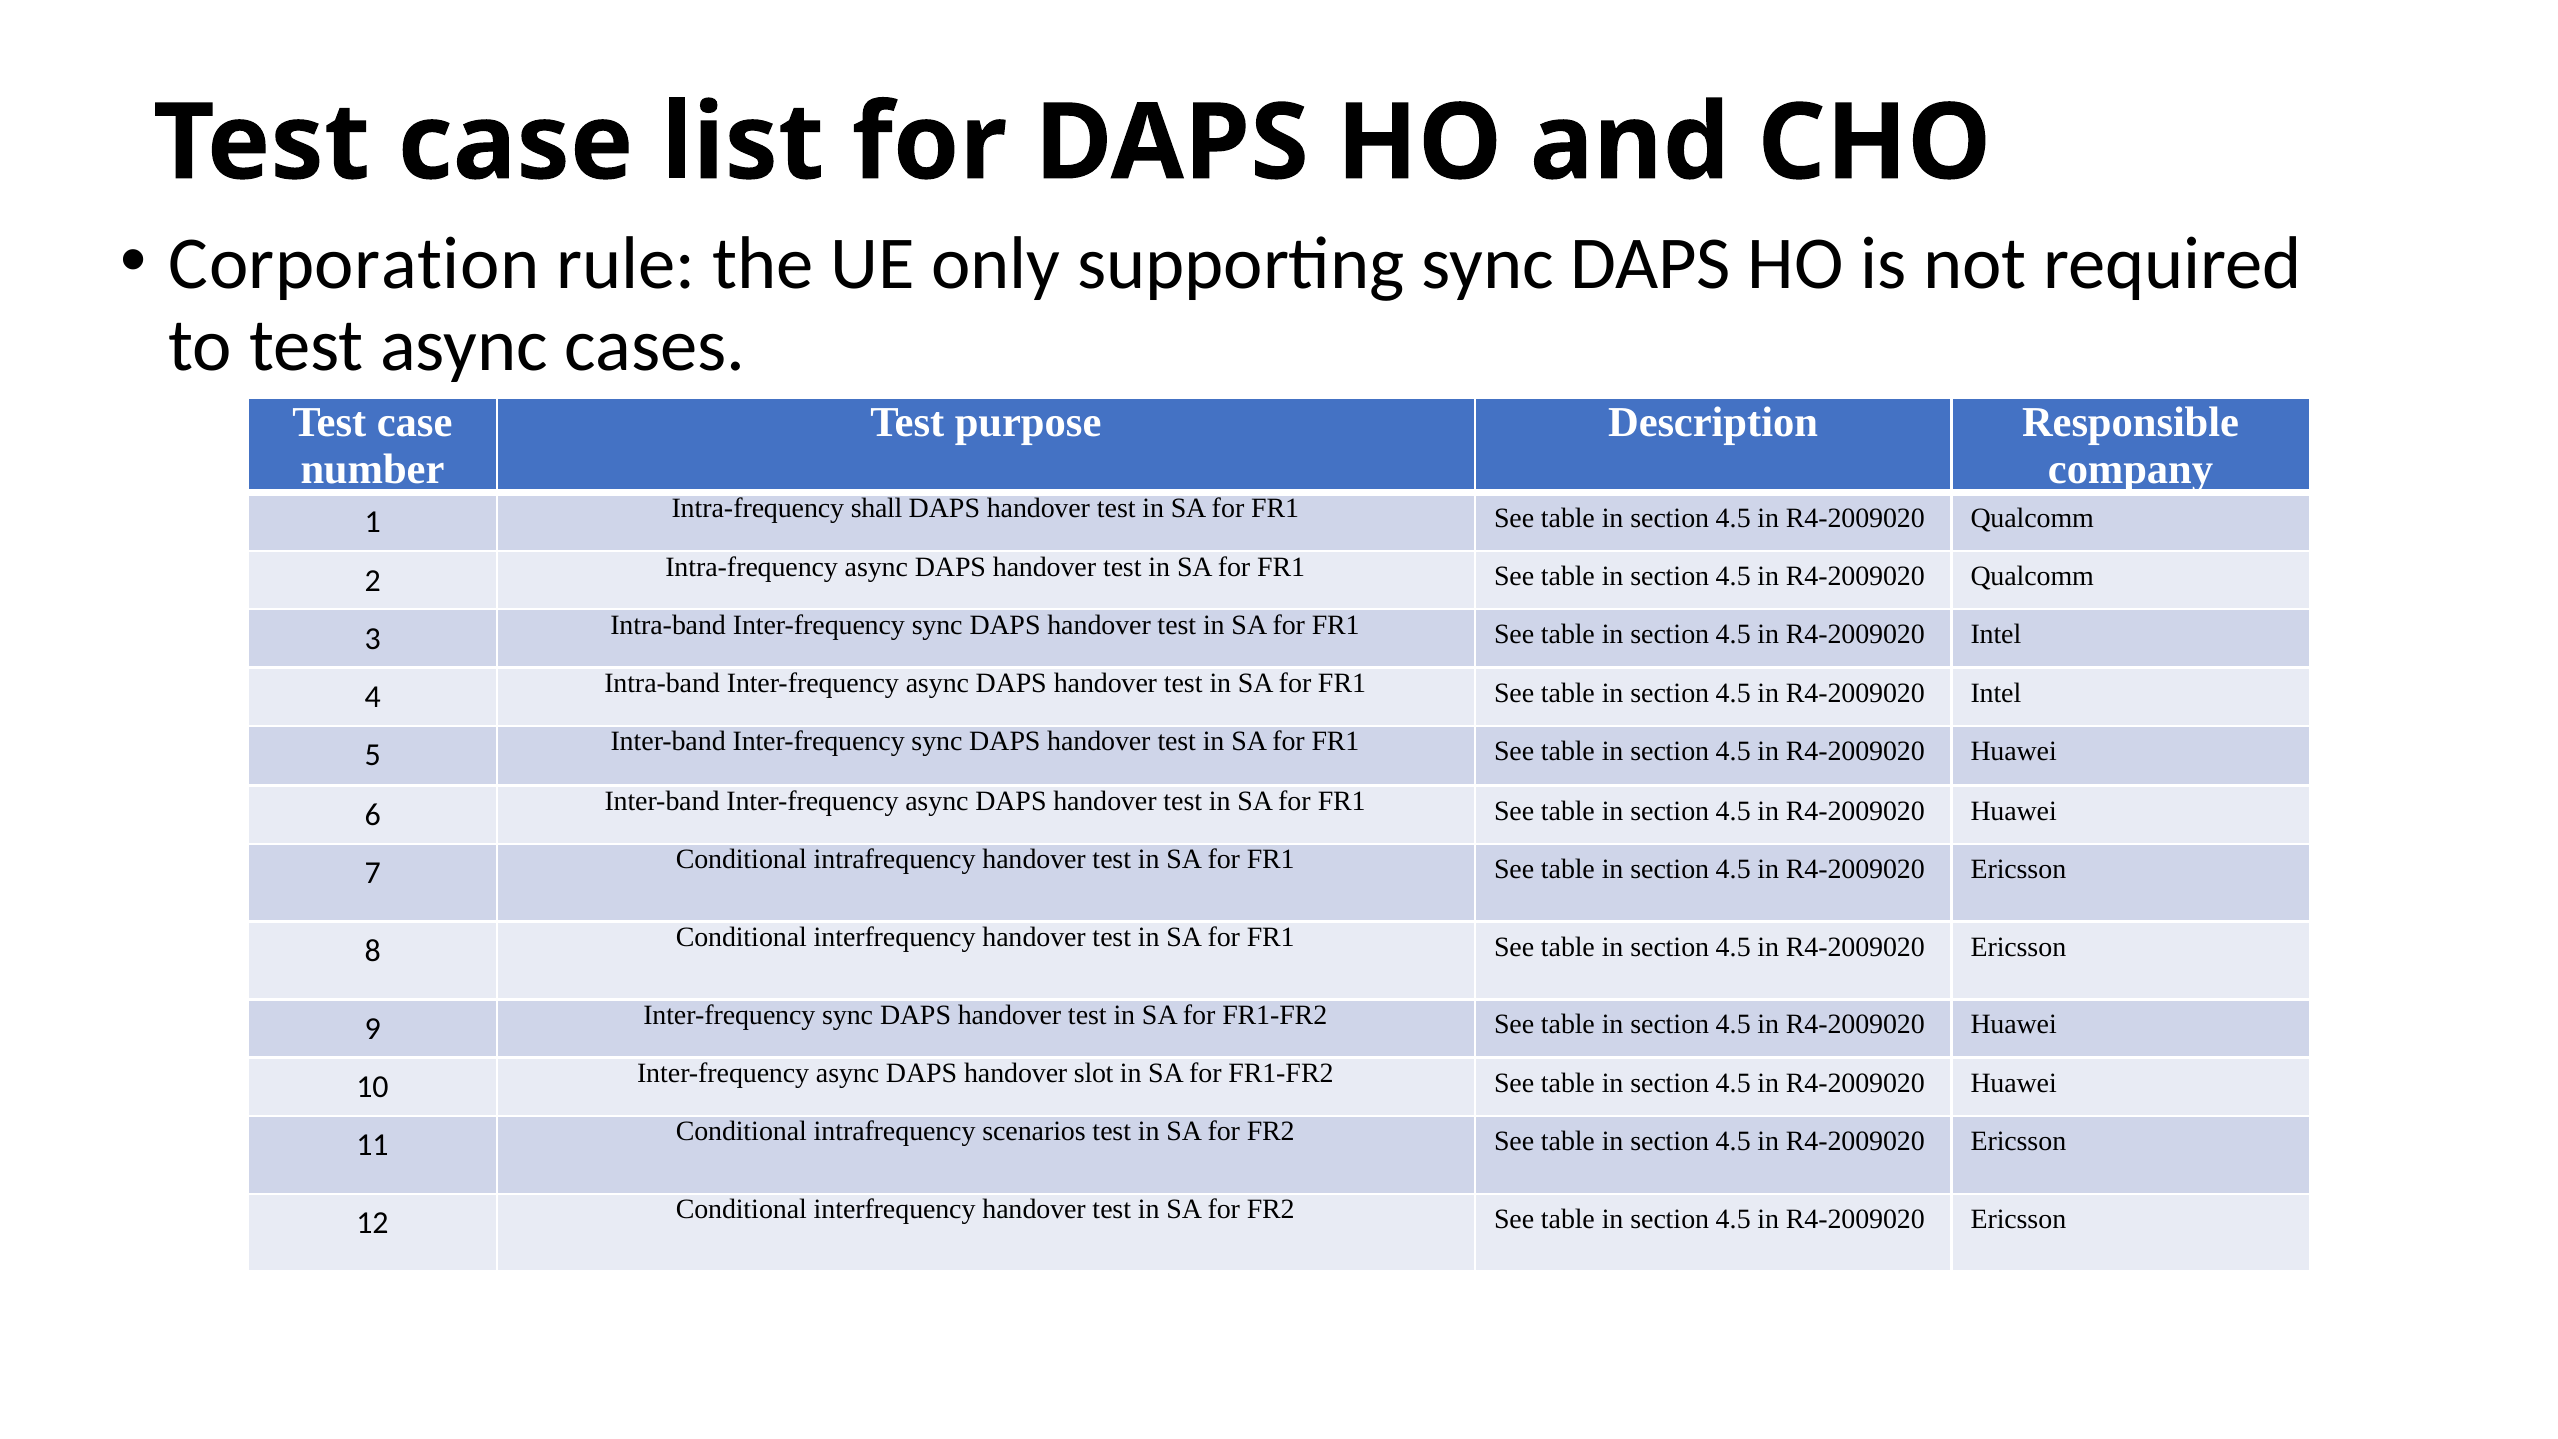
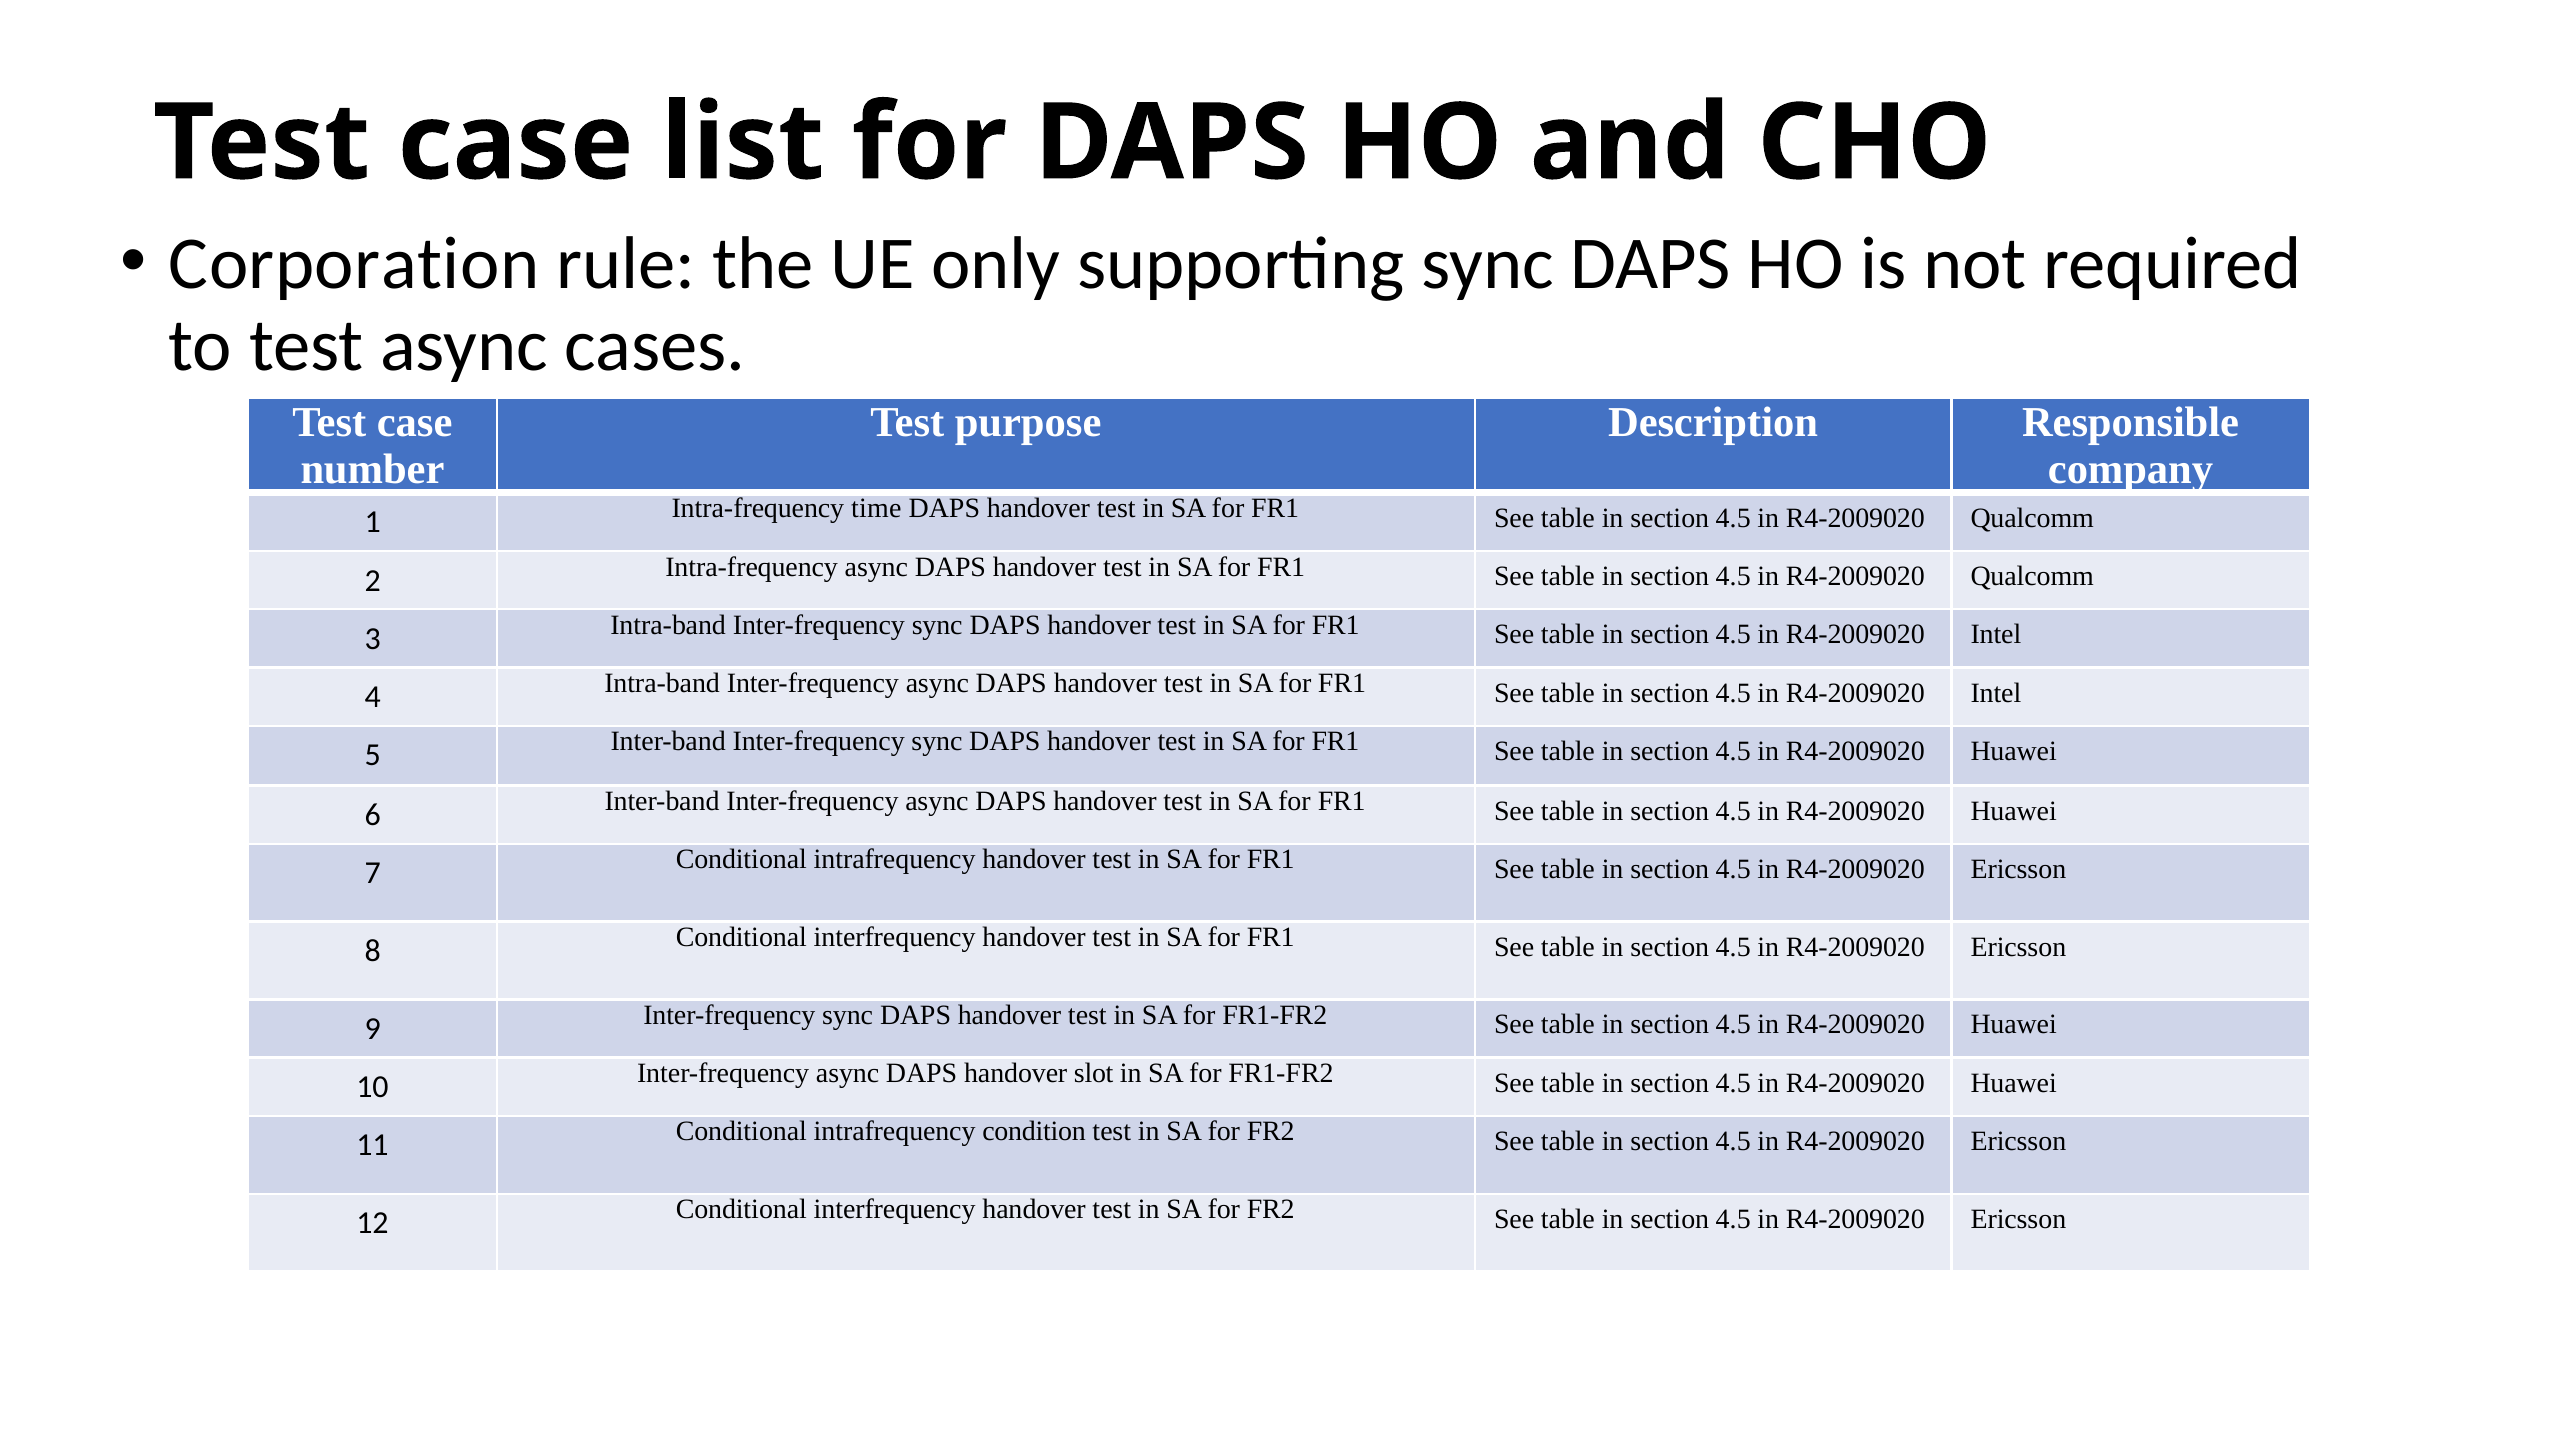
shall: shall -> time (876, 509)
scenarios: scenarios -> condition (1034, 1131)
